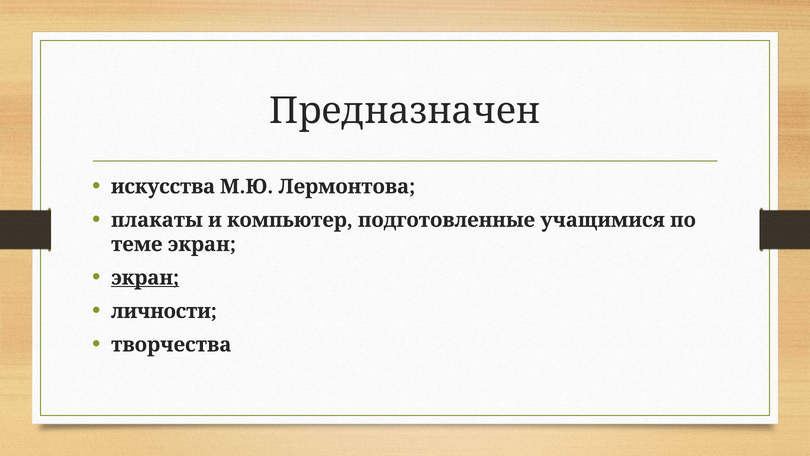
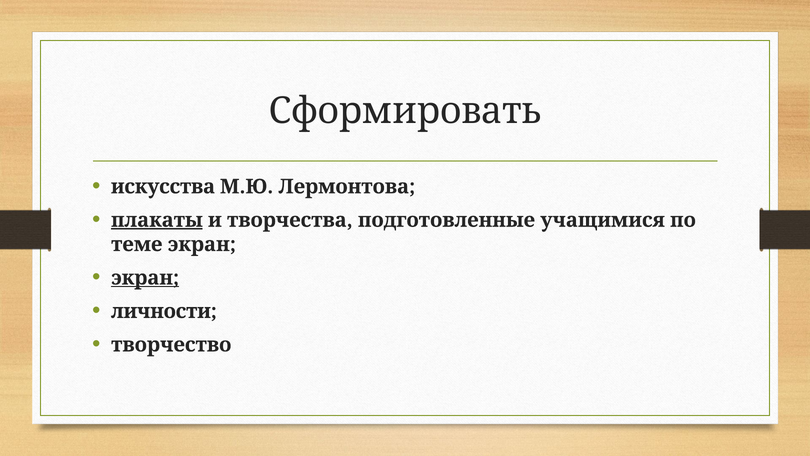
Предназначен: Предназначен -> Сформировать (405, 111)
плакаты underline: none -> present (157, 220)
компьютер: компьютер -> творчества (290, 220)
творчества: творчества -> творчество (171, 344)
